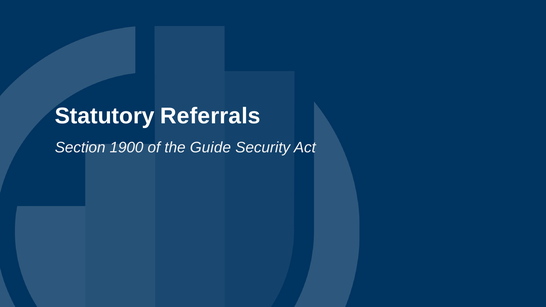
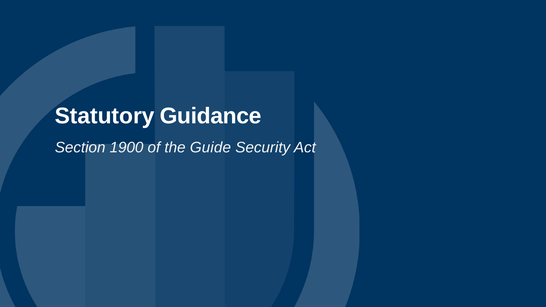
Referrals: Referrals -> Guidance (211, 116)
